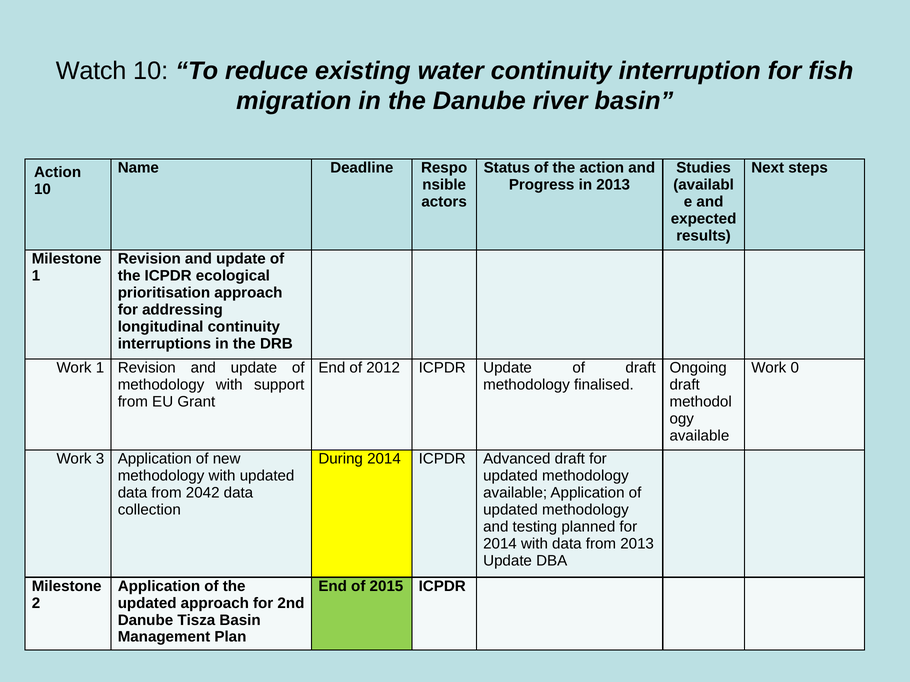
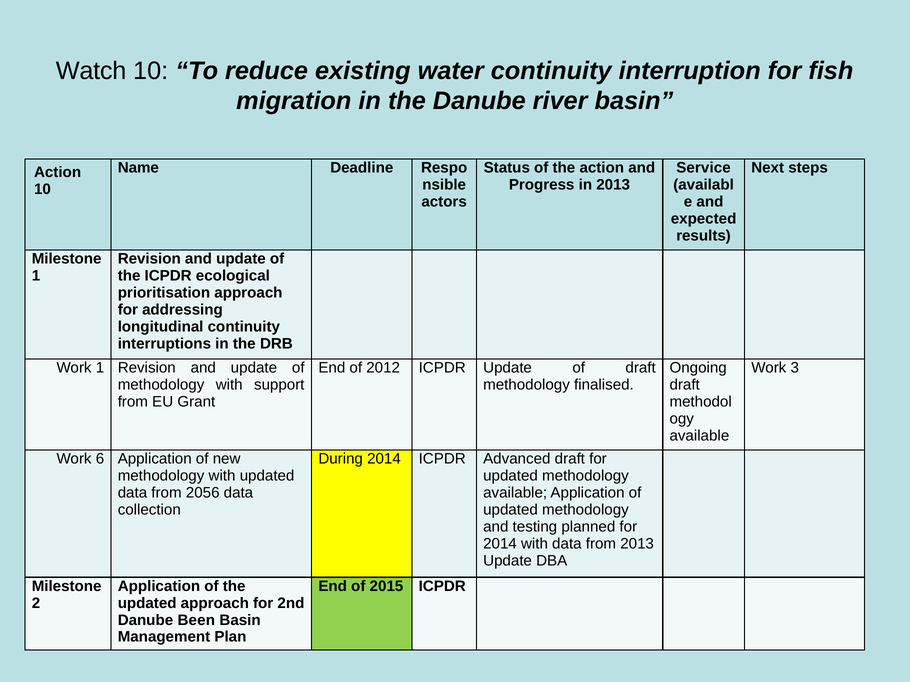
Studies: Studies -> Service (704, 168)
0: 0 -> 3 (795, 368)
3: 3 -> 6 (100, 459)
2042: 2042 -> 2056 (203, 493)
Tisza: Tisza -> Been (196, 620)
